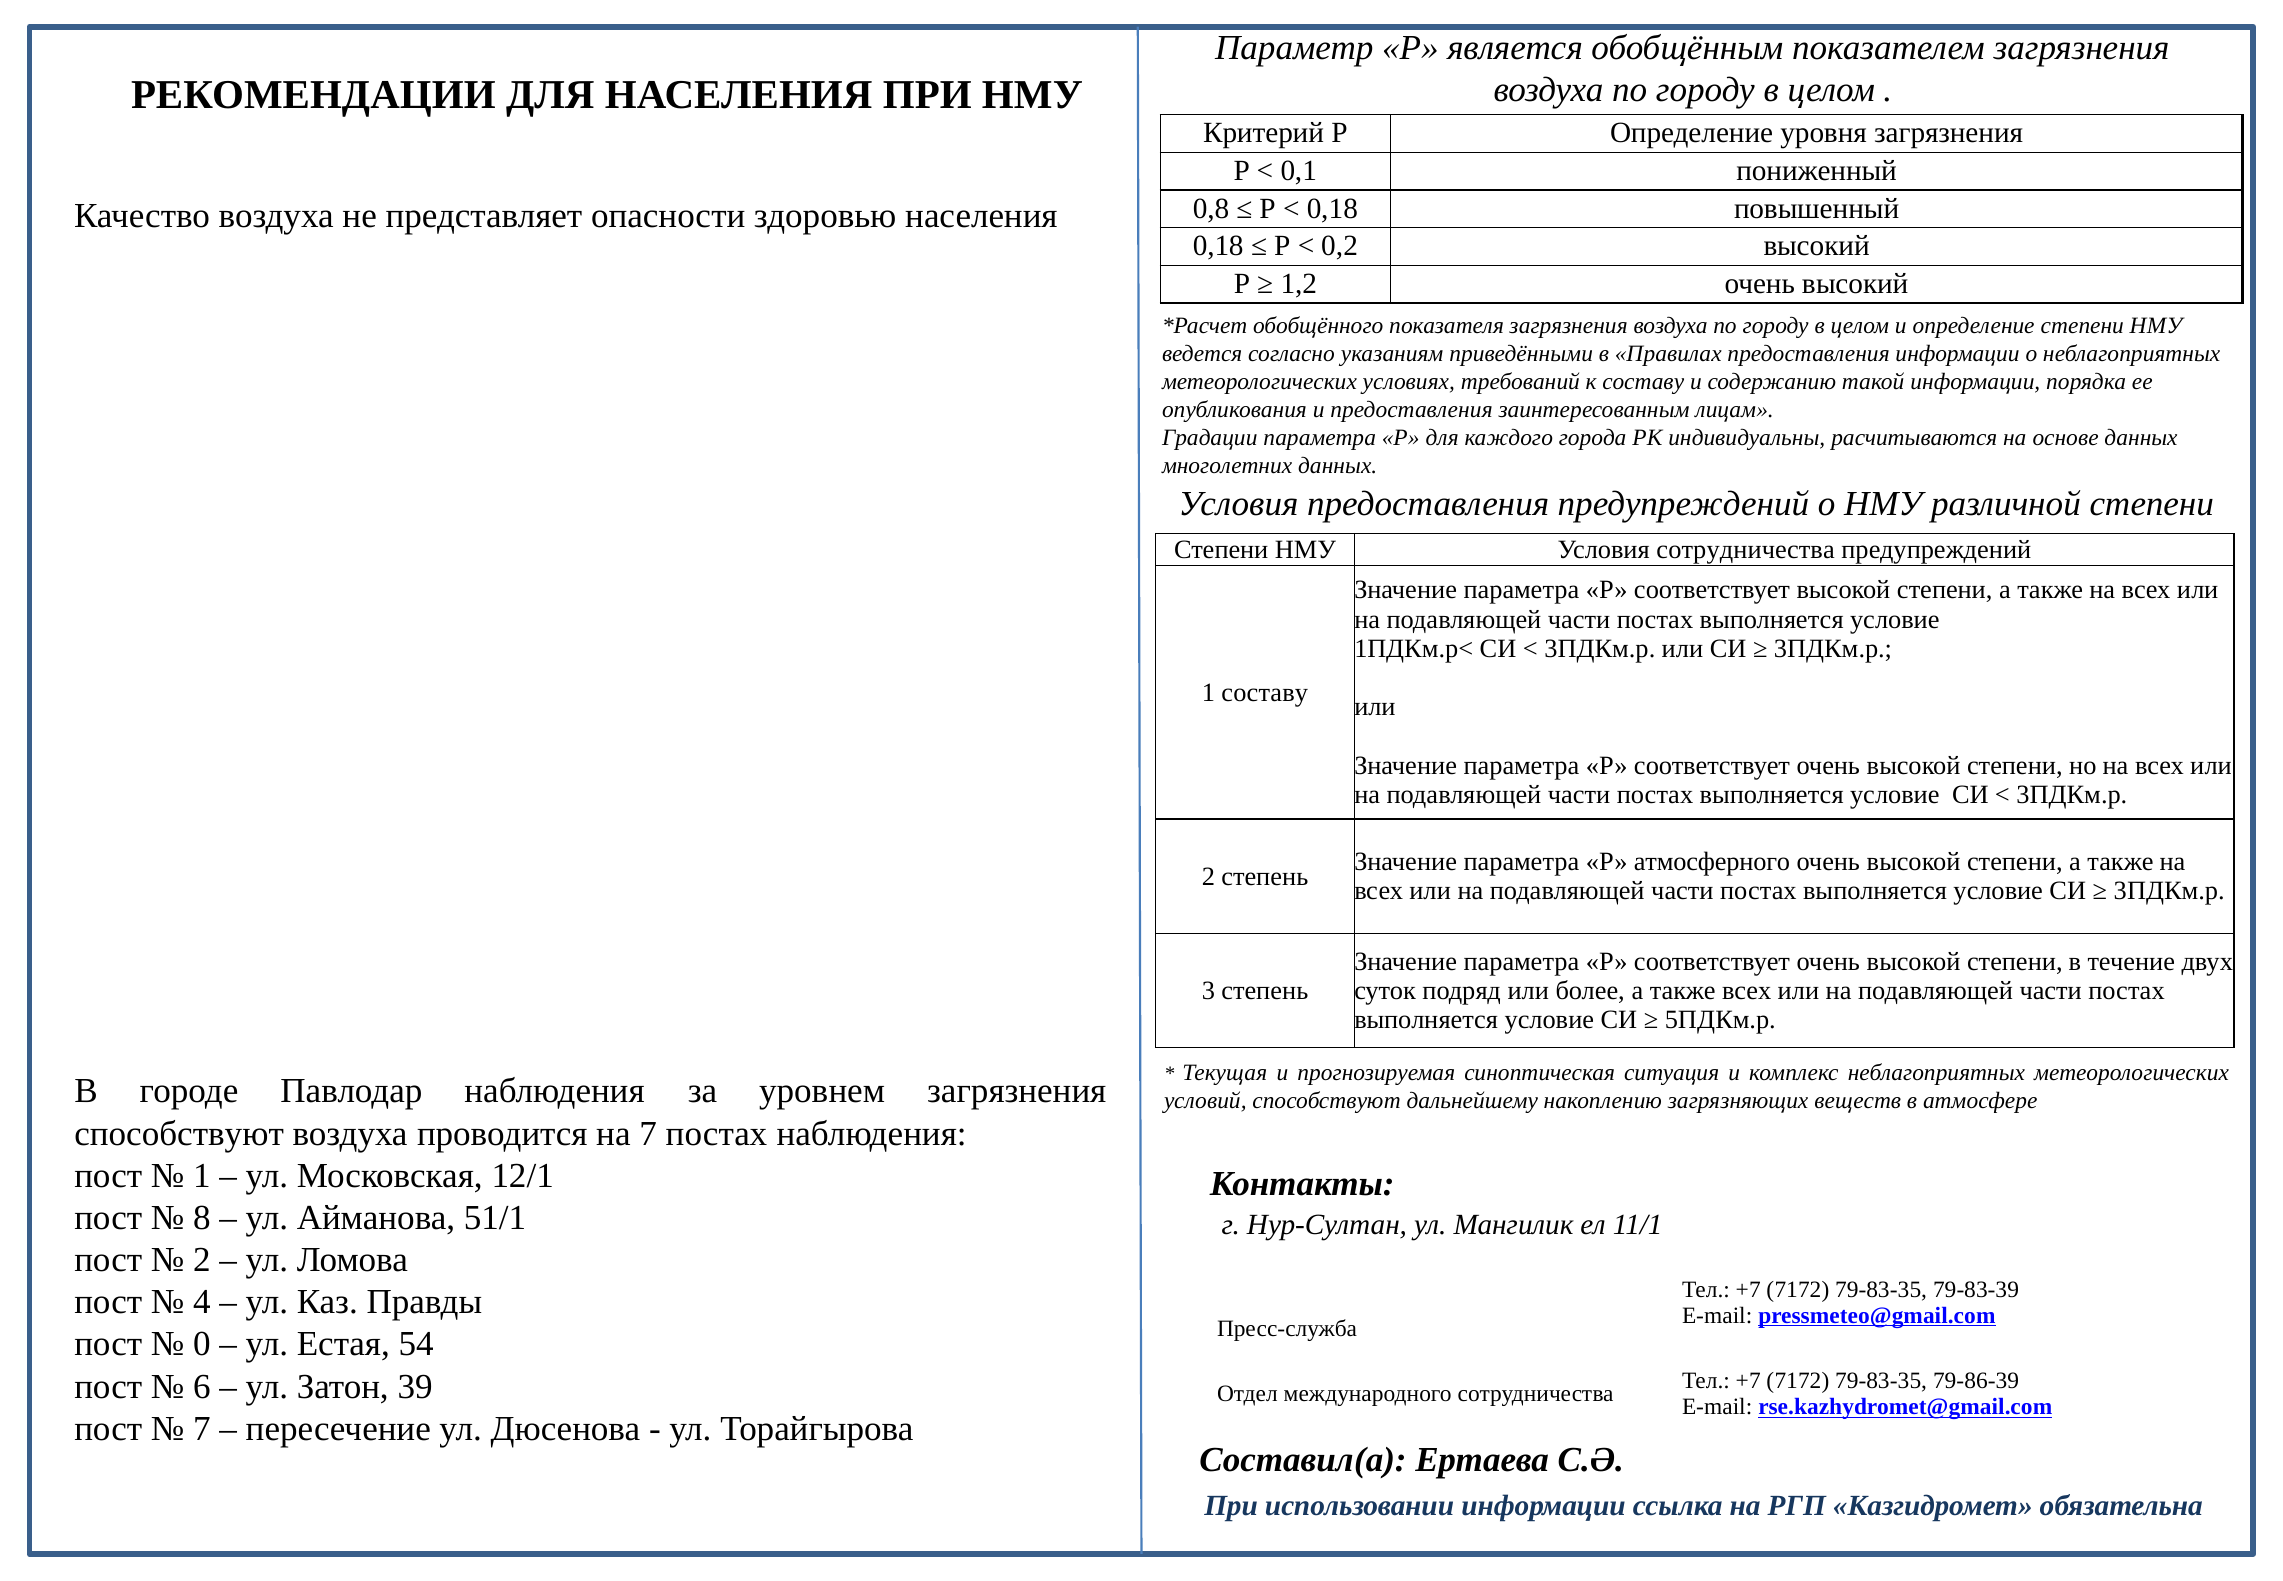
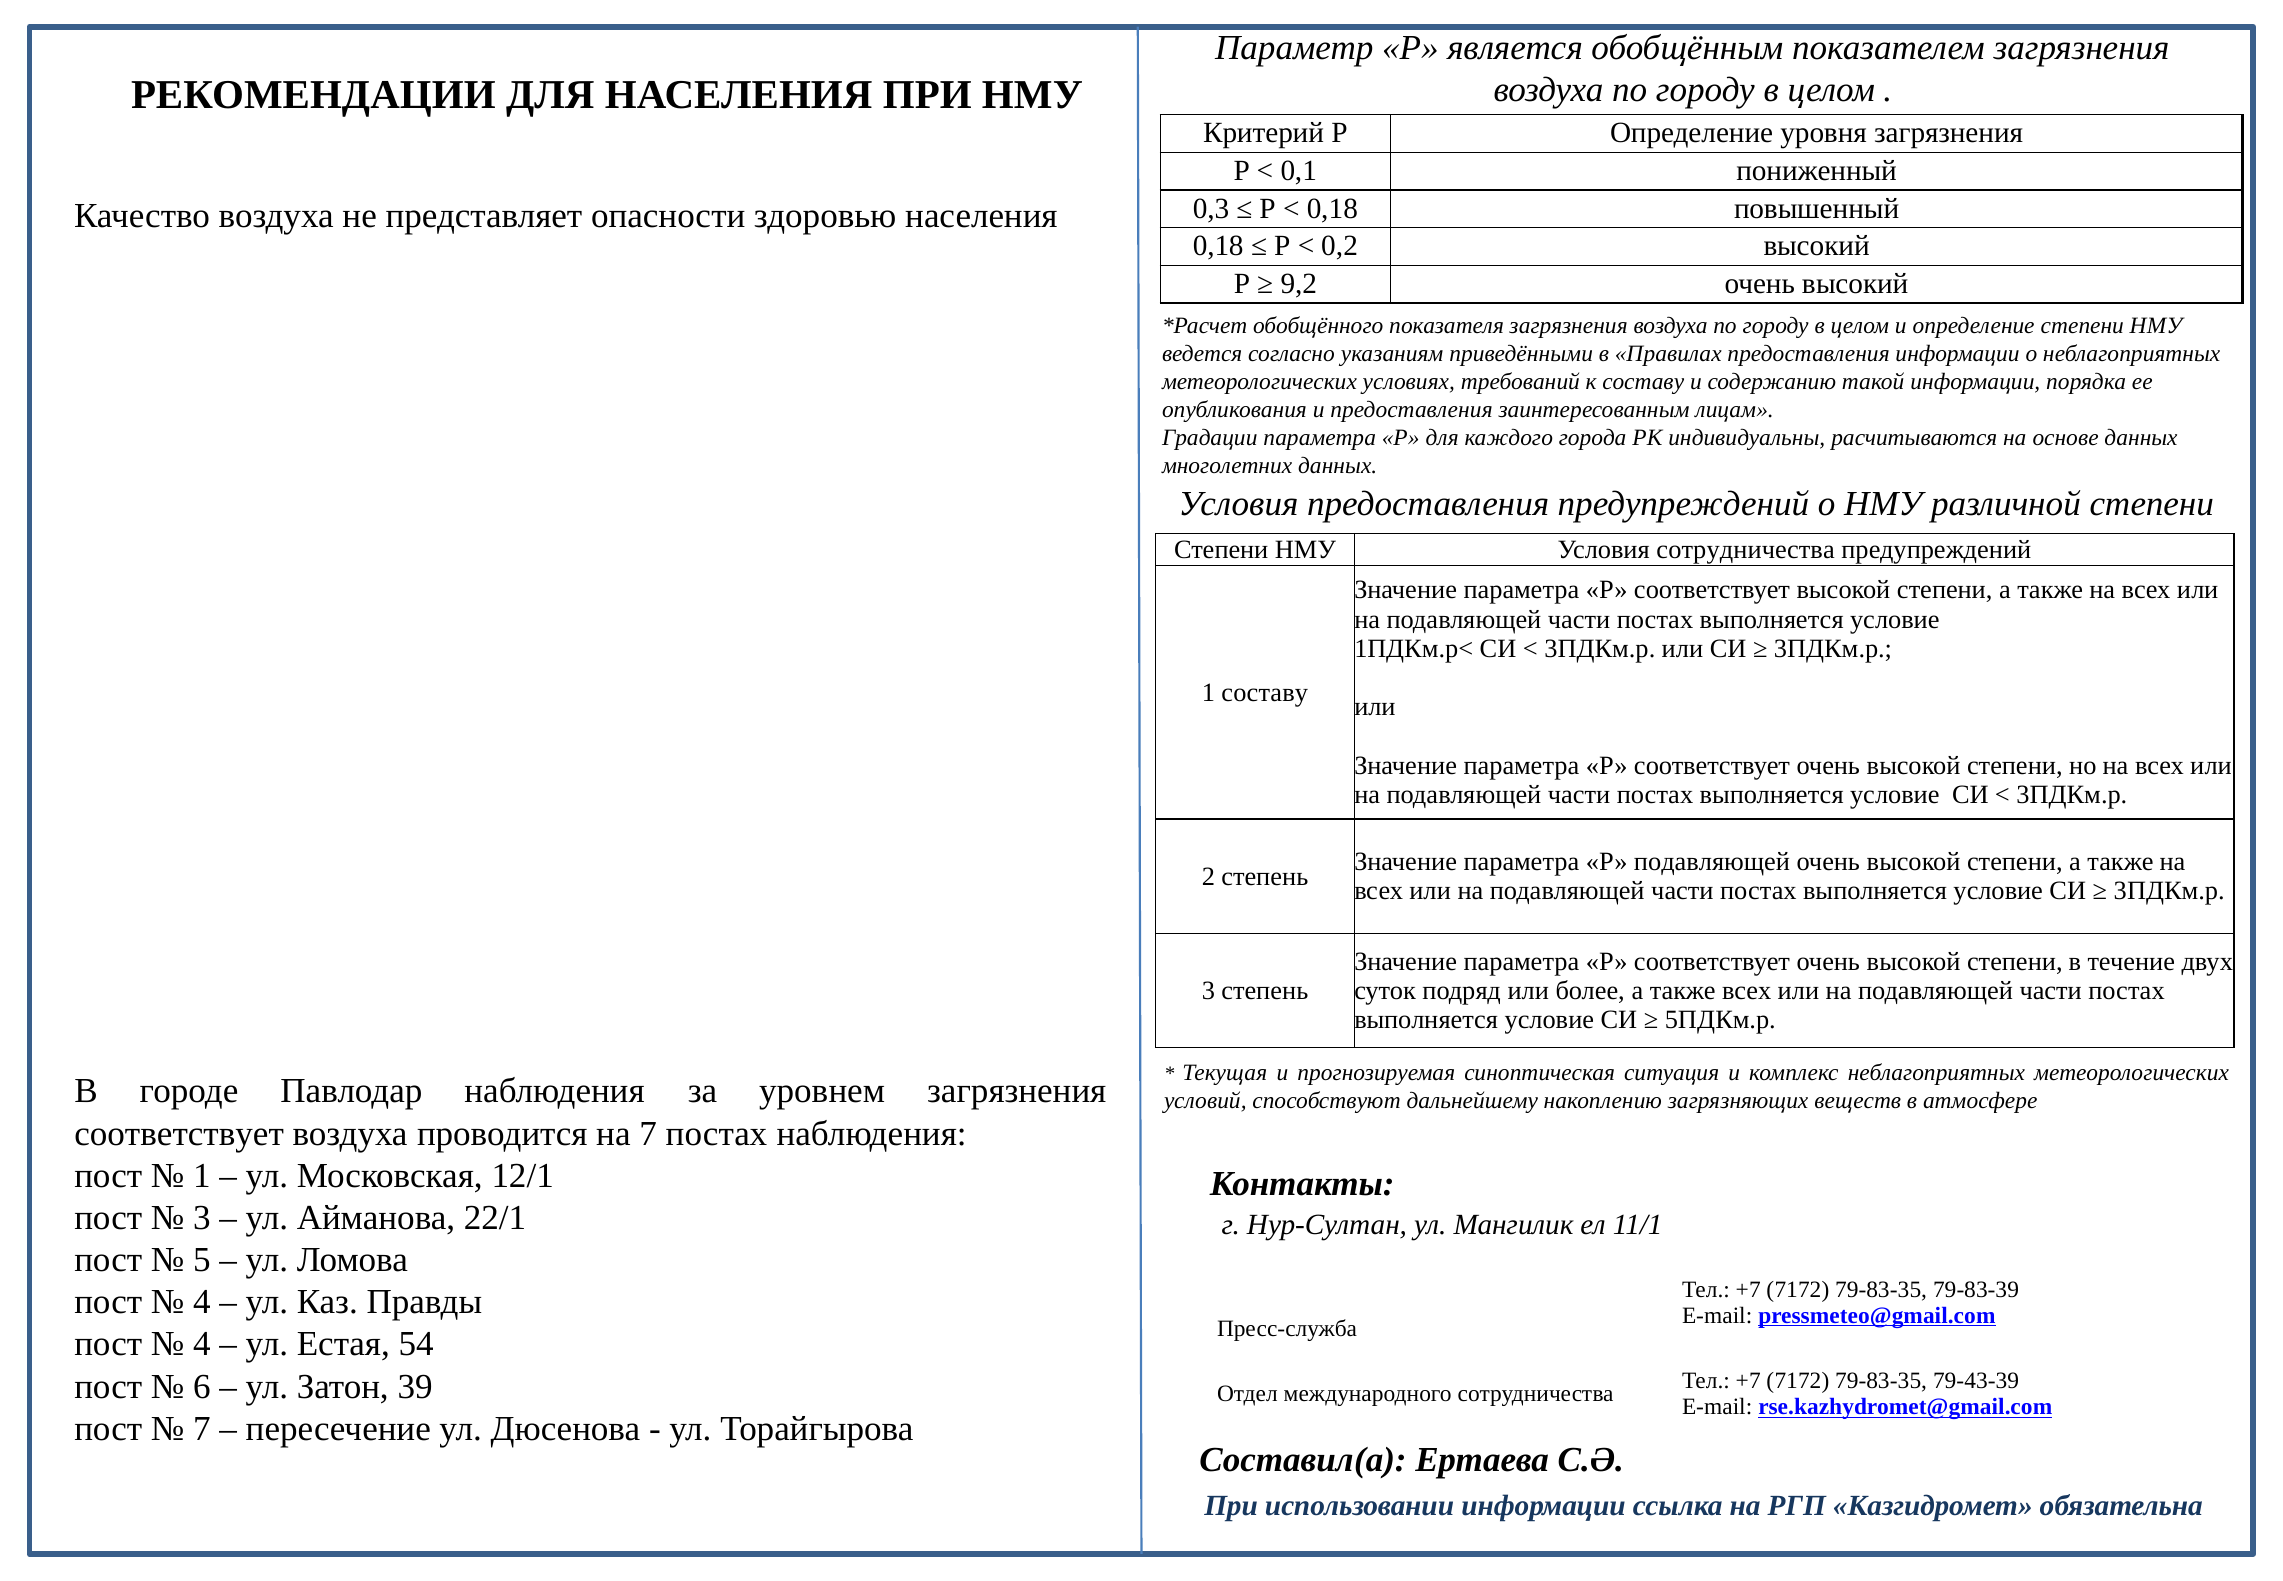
0,8: 0,8 -> 0,3 (1211, 209)
1,2: 1,2 -> 9,2 (1299, 284)
Р атмосферного: атмосферного -> подавляющей (1712, 862)
способствуют: способствуют -> соответствует (179, 1133)
8: 8 -> 3 (202, 1217)
51/1: 51/1 -> 22/1 (495, 1217)
2: 2 -> 5 (202, 1260)
0: 0 -> 4 (202, 1344)
79-86-39: 79-86-39 -> 79-43-39 (1976, 1380)
